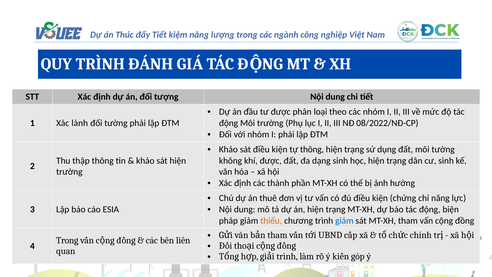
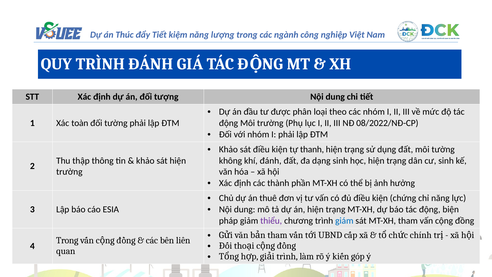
lành: lành -> toàn (80, 123)
tự thông: thông -> thanh (312, 149)
khí được: được -> đánh (271, 160)
thiểu colour: orange -> purple (271, 220)
